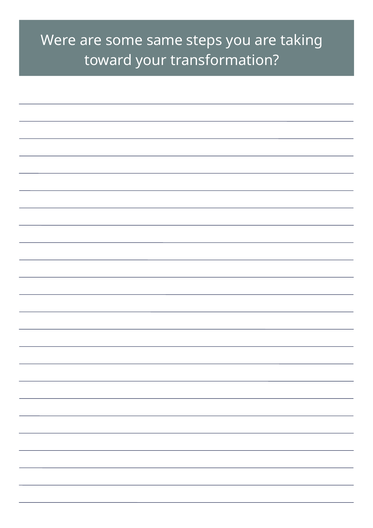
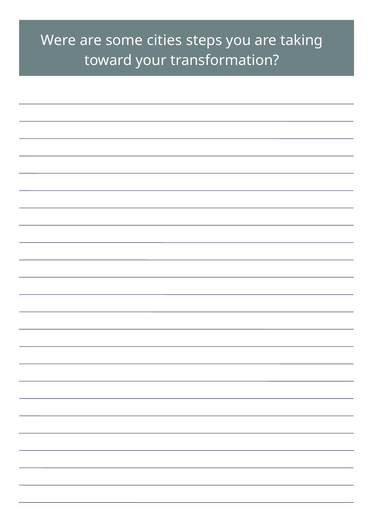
same: same -> cities (164, 40)
